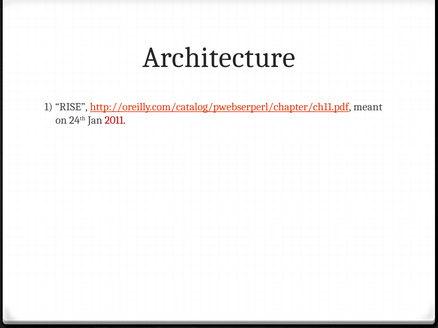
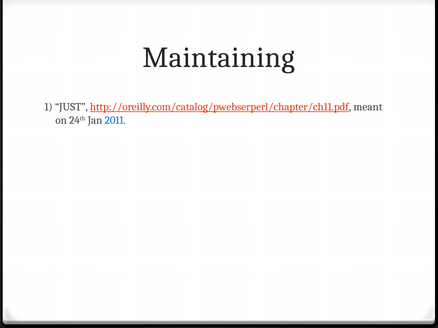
Architecture: Architecture -> Maintaining (219, 57)
RISE: RISE -> JUST (71, 107)
2011 colour: red -> blue (115, 120)
